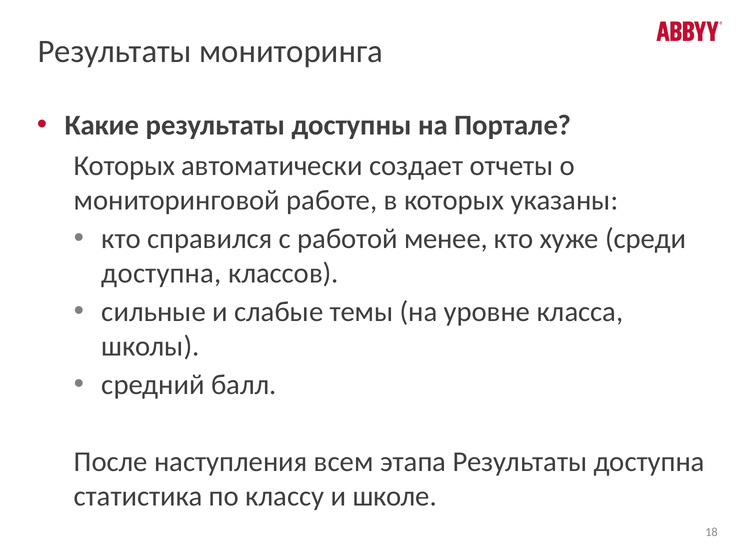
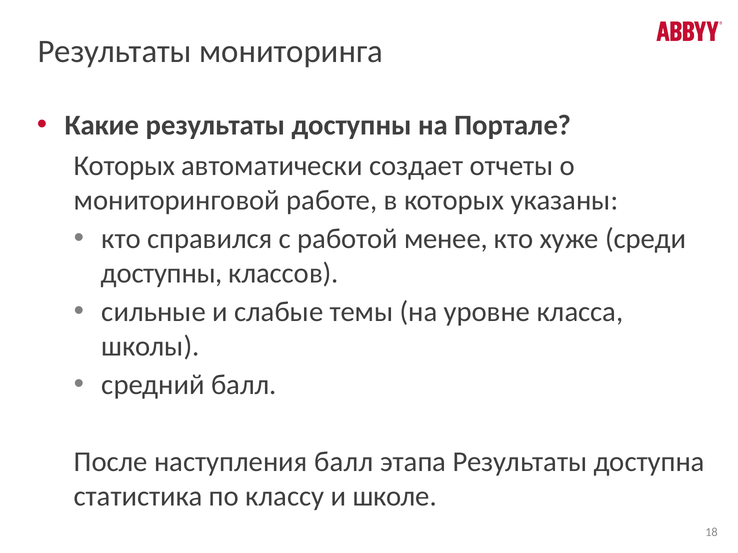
доступна: доступна -> доступны (162, 273)
наступления всем: всем -> балл (344, 462)
